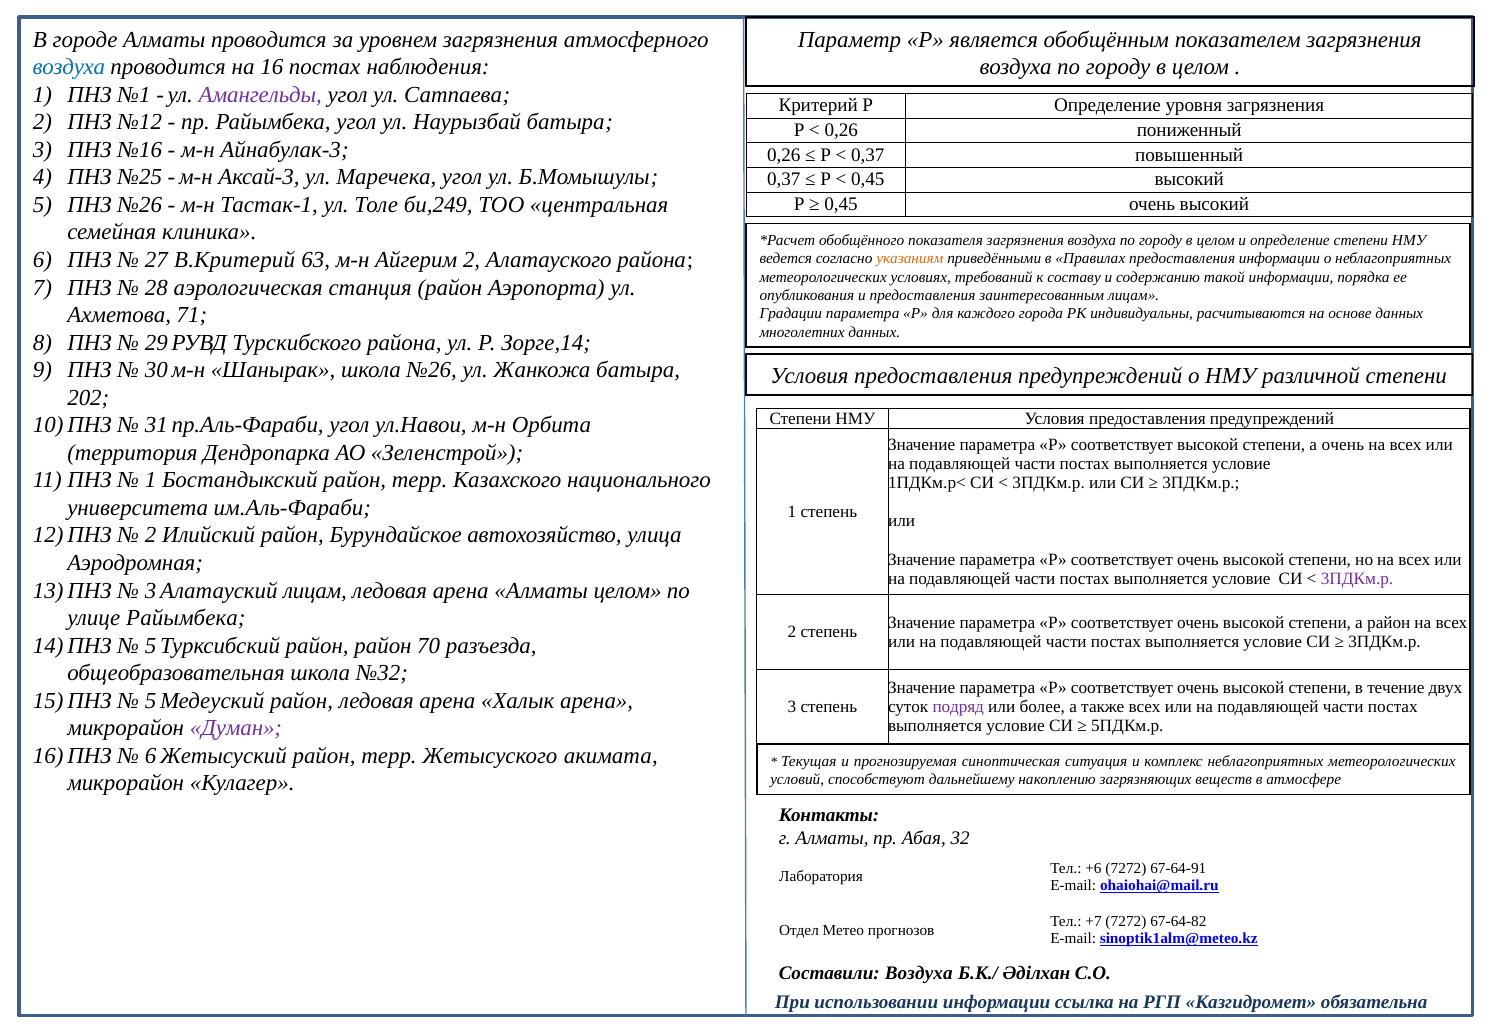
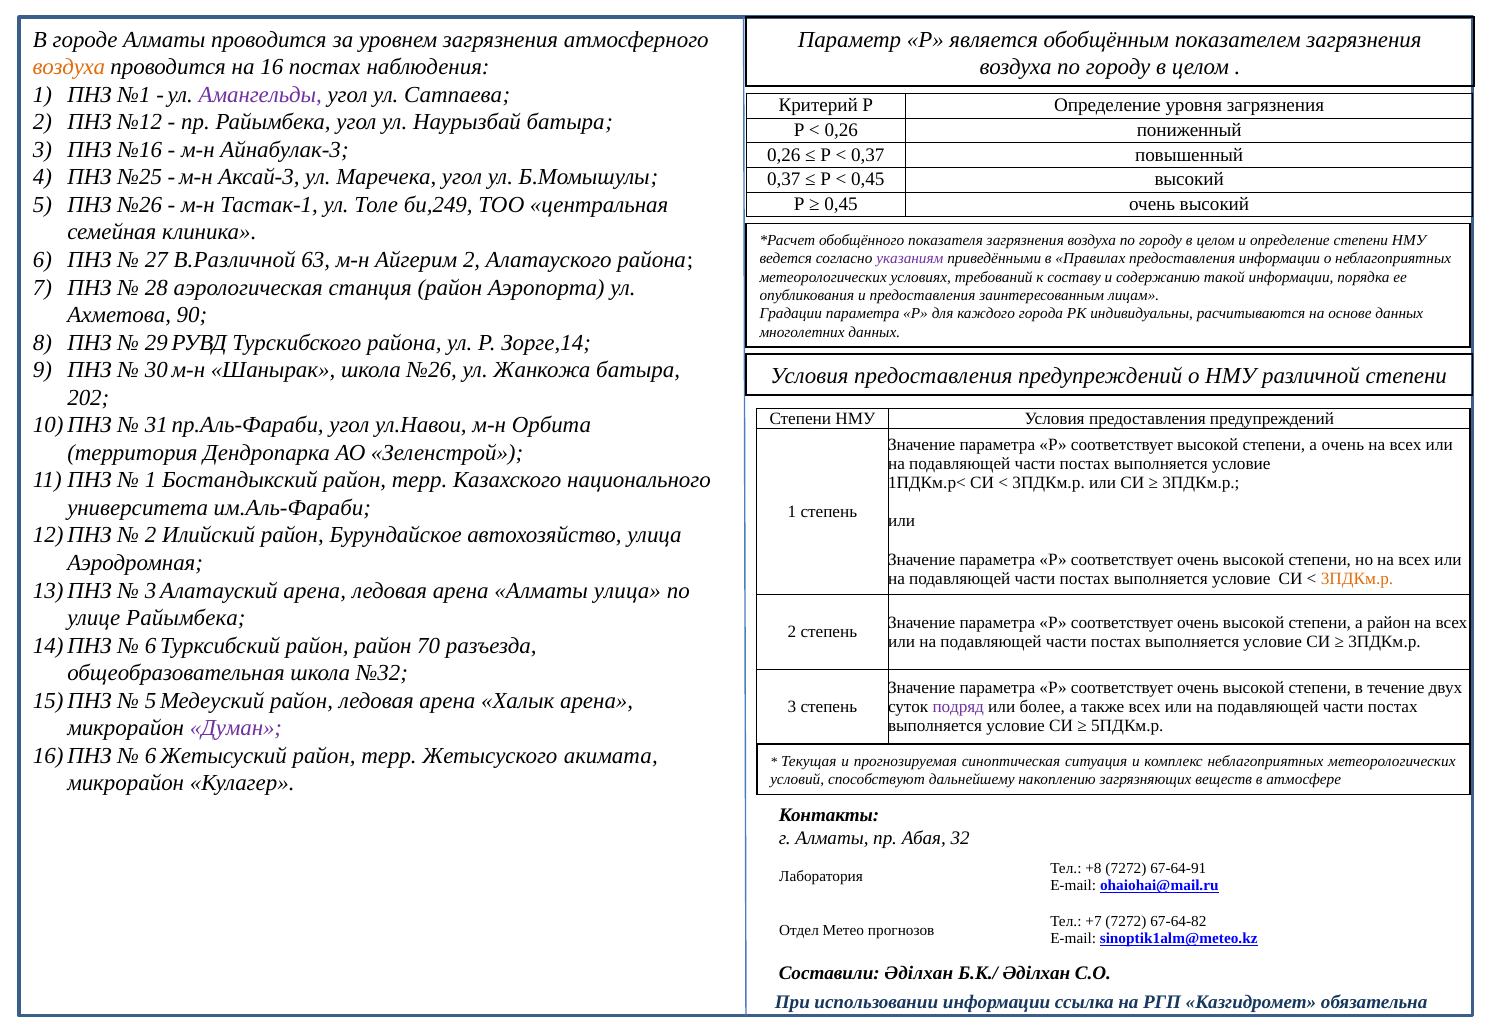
воздуха colour: blue -> orange (69, 67)
В.Критерий: В.Критерий -> В.Различной (235, 260)
указаниям colour: orange -> purple (910, 259)
71: 71 -> 90 (192, 315)
3ПДКм.р colour: purple -> orange (1357, 578)
Алатауский лицам: лицам -> арена (315, 590)
Алматы целом: целом -> улица (627, 590)
5: 5 -> 6 (151, 646)
+6: +6 -> +8 (1093, 868)
Составили Воздуха: Воздуха -> Әділхан (919, 973)
